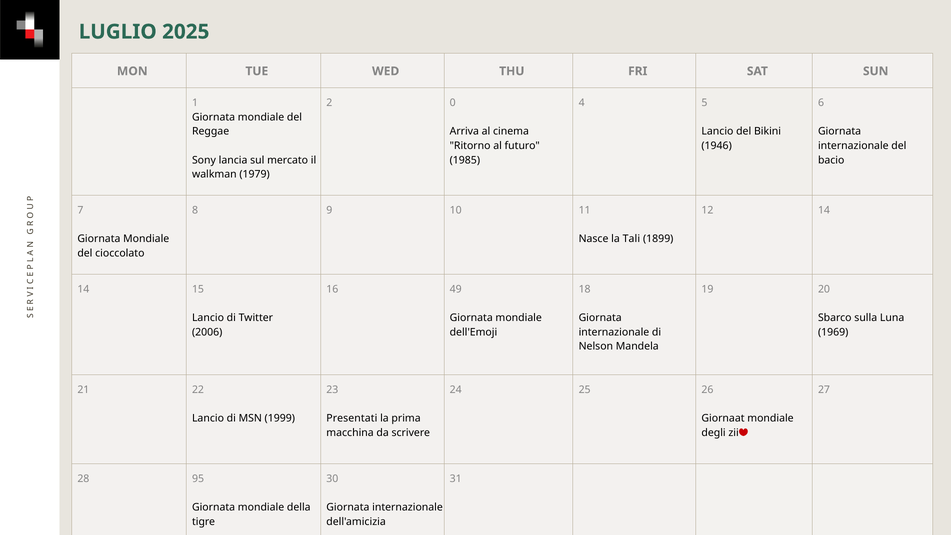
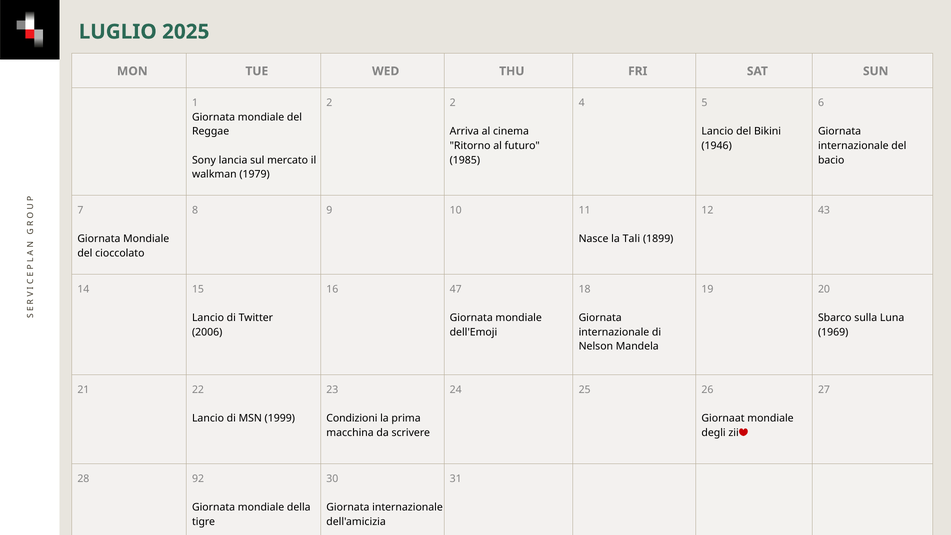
2 0: 0 -> 2 (453, 103)
12 14: 14 -> 43 (824, 210)
49: 49 -> 47 (456, 289)
Presentati: Presentati -> Condizioni (352, 418)
95: 95 -> 92 (198, 479)
